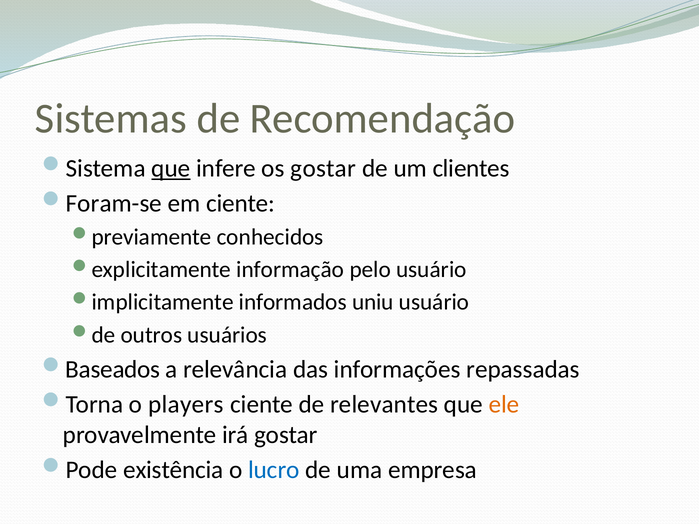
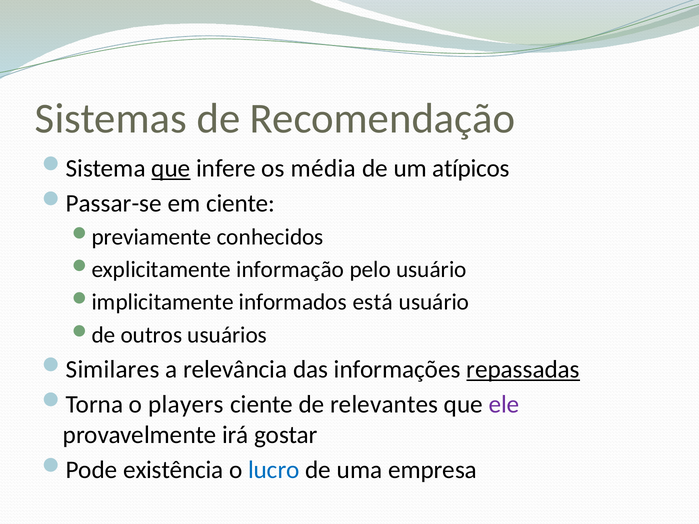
os gostar: gostar -> média (323, 168)
clientes: clientes -> atípicos (471, 168)
Foram-se: Foram-se -> Passar-se (114, 204)
uniu: uniu -> está (373, 302)
Baseados: Baseados -> Similares (113, 369)
repassadas underline: none -> present (523, 369)
ele colour: orange -> purple (504, 405)
